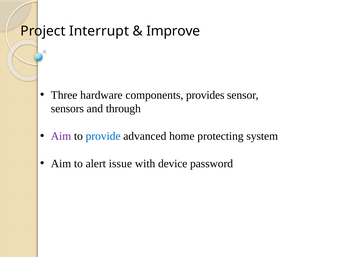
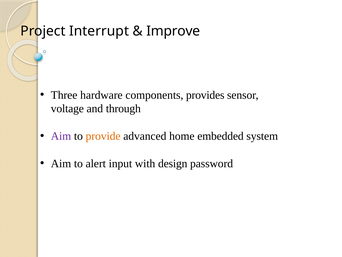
sensors: sensors -> voltage (67, 108)
provide colour: blue -> orange (103, 136)
protecting: protecting -> embedded (221, 136)
issue: issue -> input (120, 163)
device: device -> design (173, 163)
